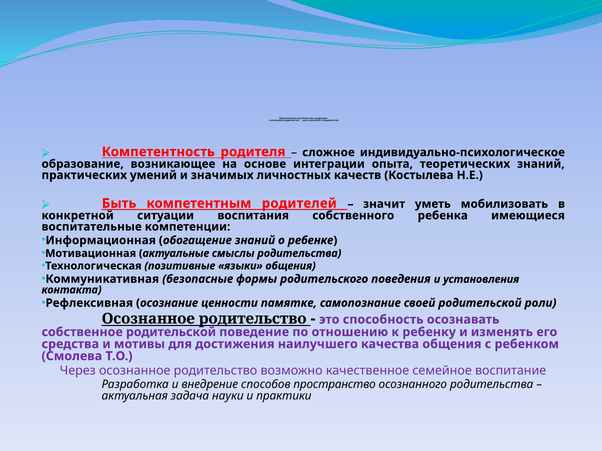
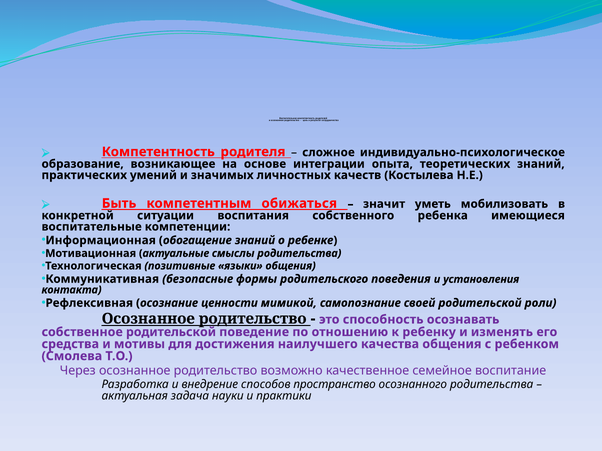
компетентным родителей: родителей -> обижаться (299, 204)
памятке: памятке -> мимикой (289, 303)
